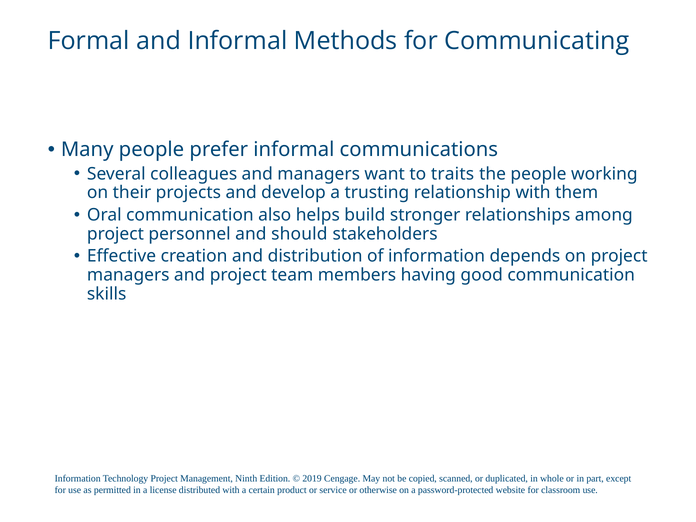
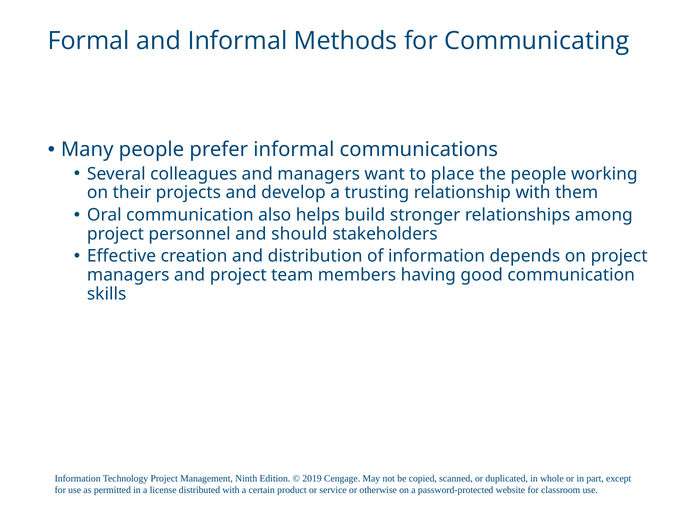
traits: traits -> place (453, 174)
